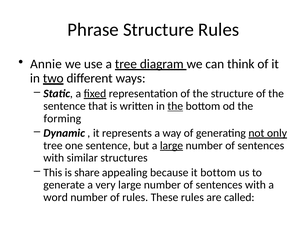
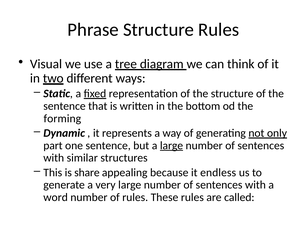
Annie: Annie -> Visual (46, 64)
the underline: present -> none (175, 106)
tree: tree -> part (53, 146)
it bottom: bottom -> endless (218, 173)
